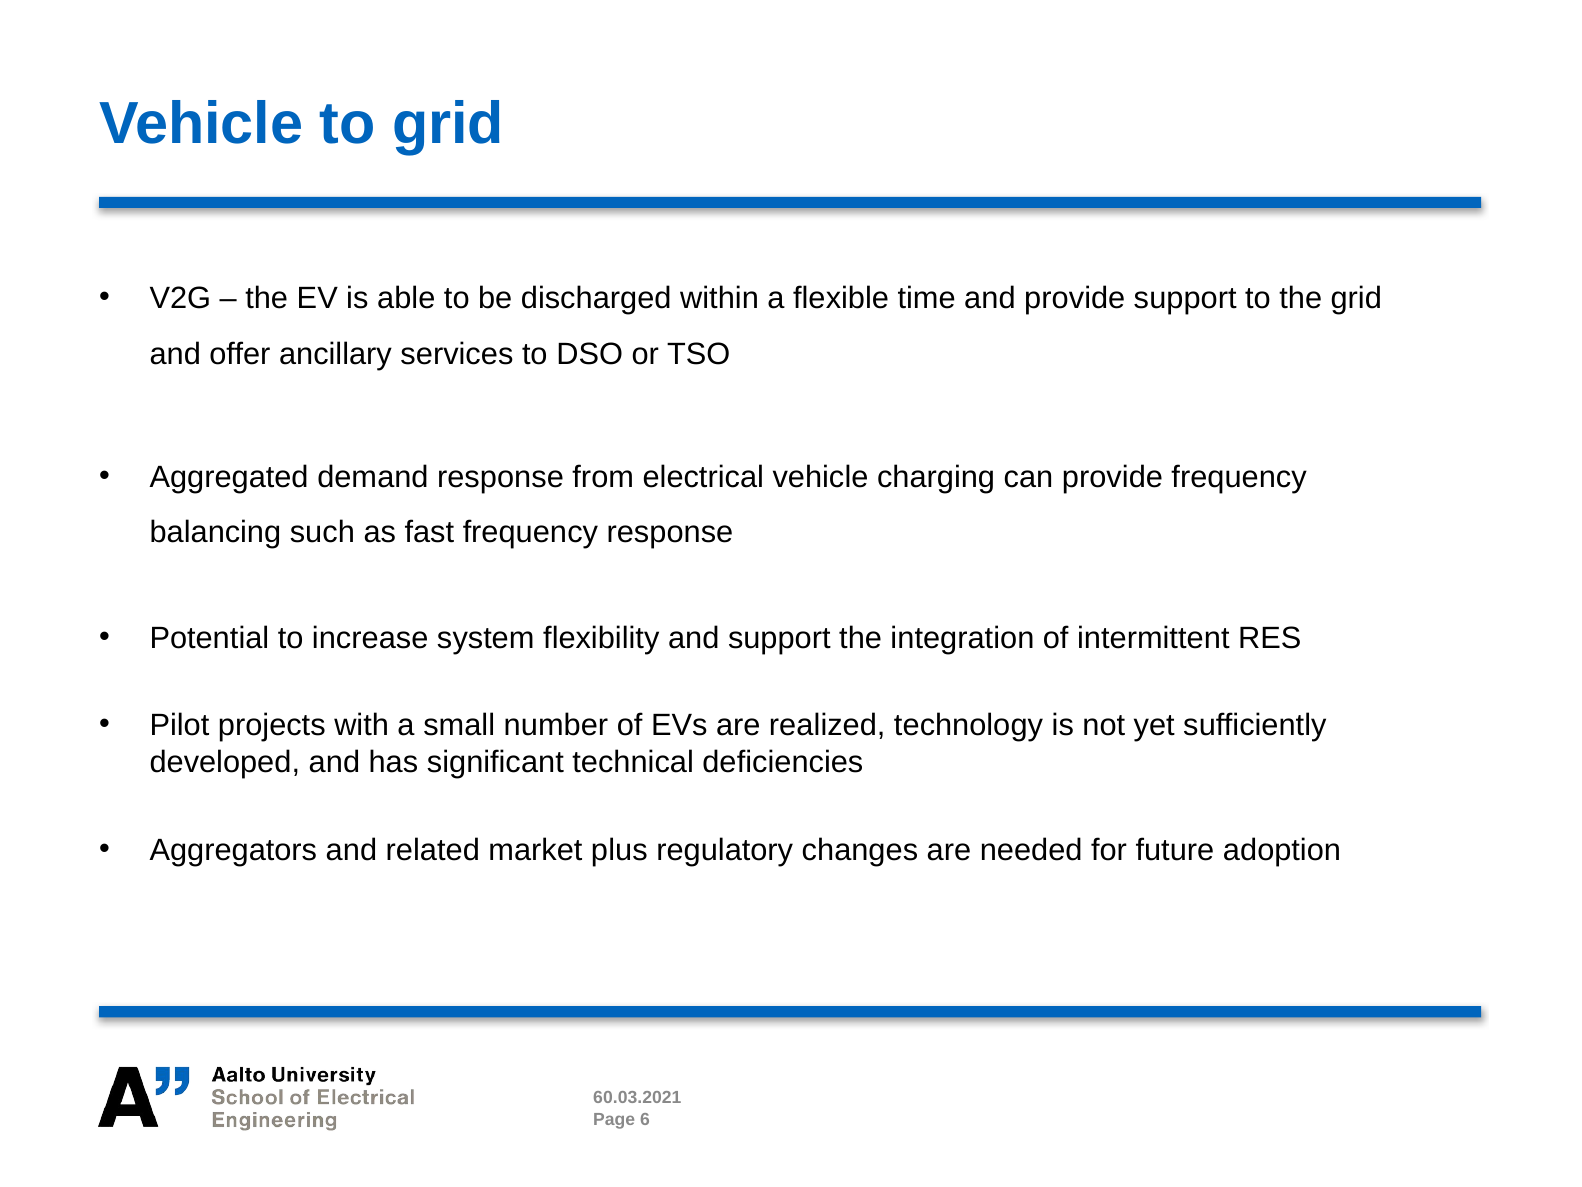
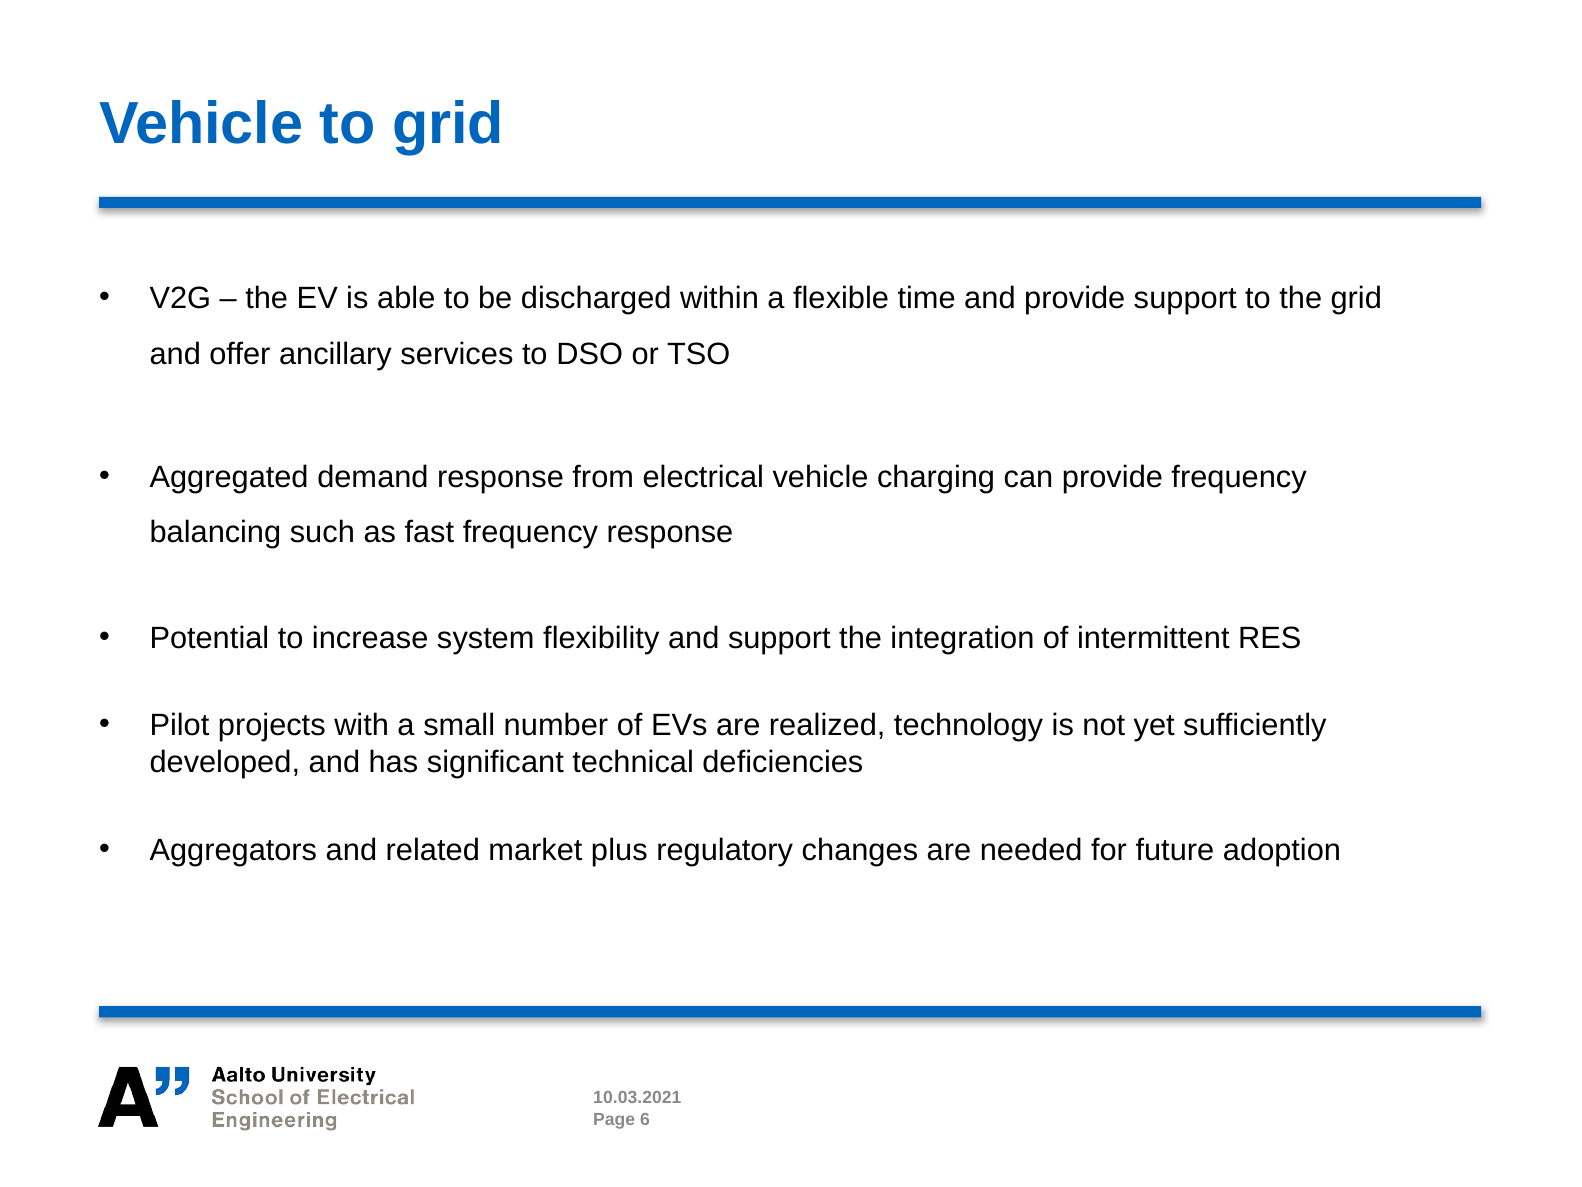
60.03.2021: 60.03.2021 -> 10.03.2021 (637, 1097)
